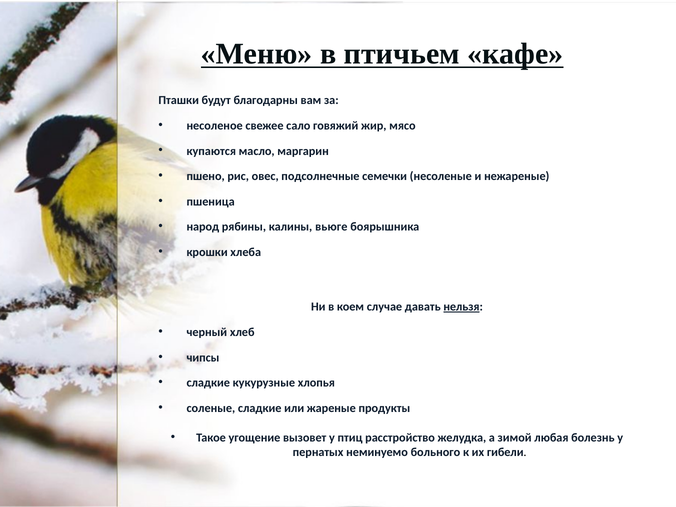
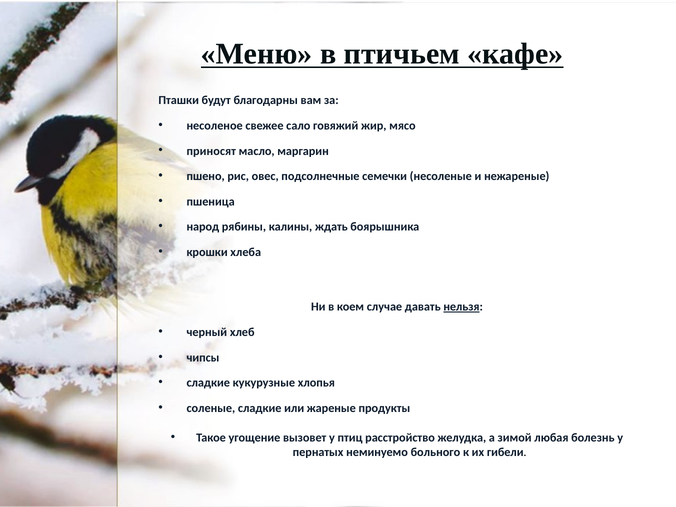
купаются: купаются -> приносят (211, 151)
вьюге: вьюге -> ждать (331, 227)
